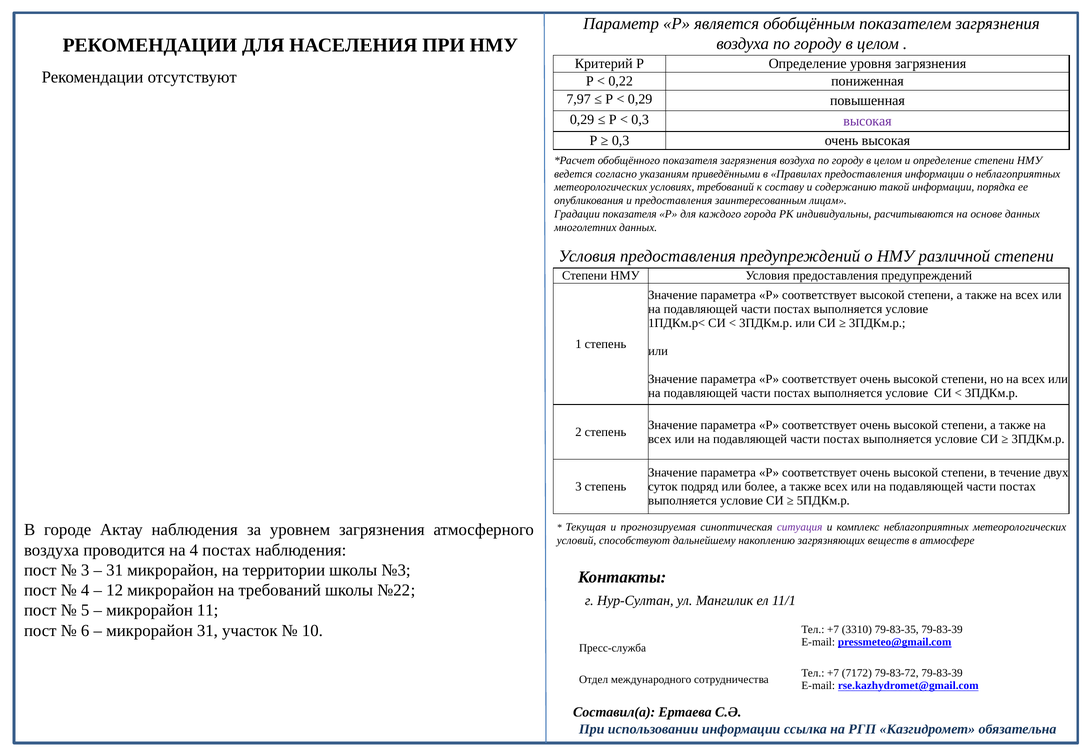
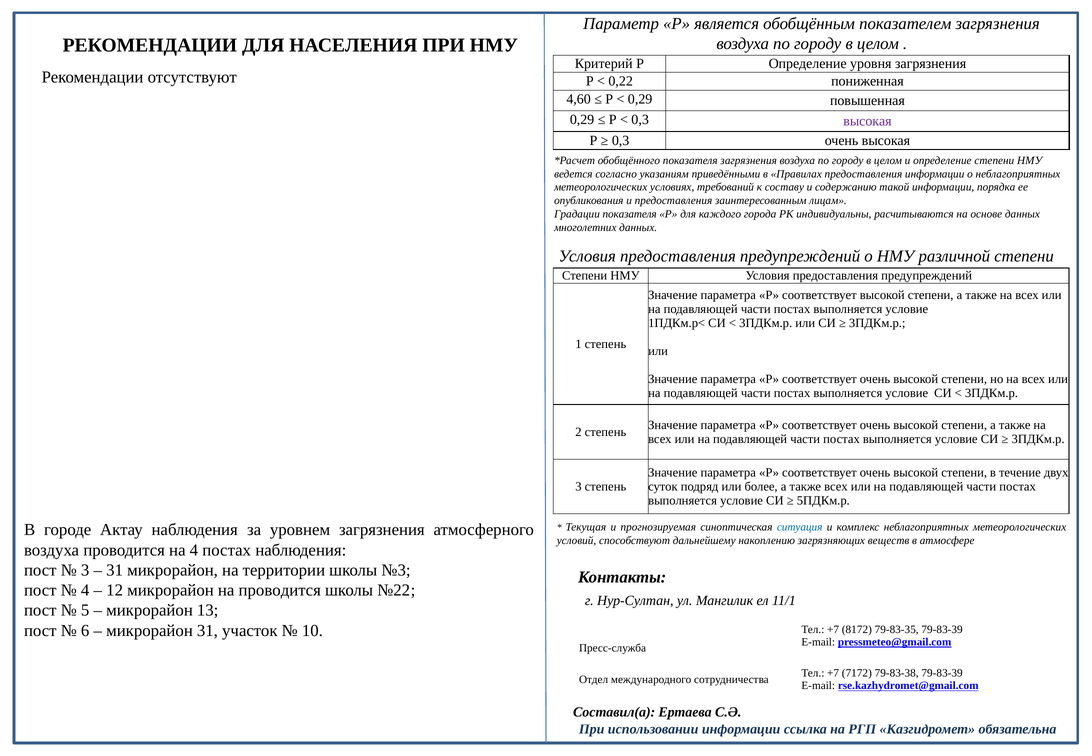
7,97: 7,97 -> 4,60 (579, 99)
ситуация colour: purple -> blue (800, 527)
на требований: требований -> проводится (280, 590)
11: 11 -> 13 (208, 610)
3310: 3310 -> 8172 (857, 630)
79-83-72: 79-83-72 -> 79-83-38 (897, 673)
